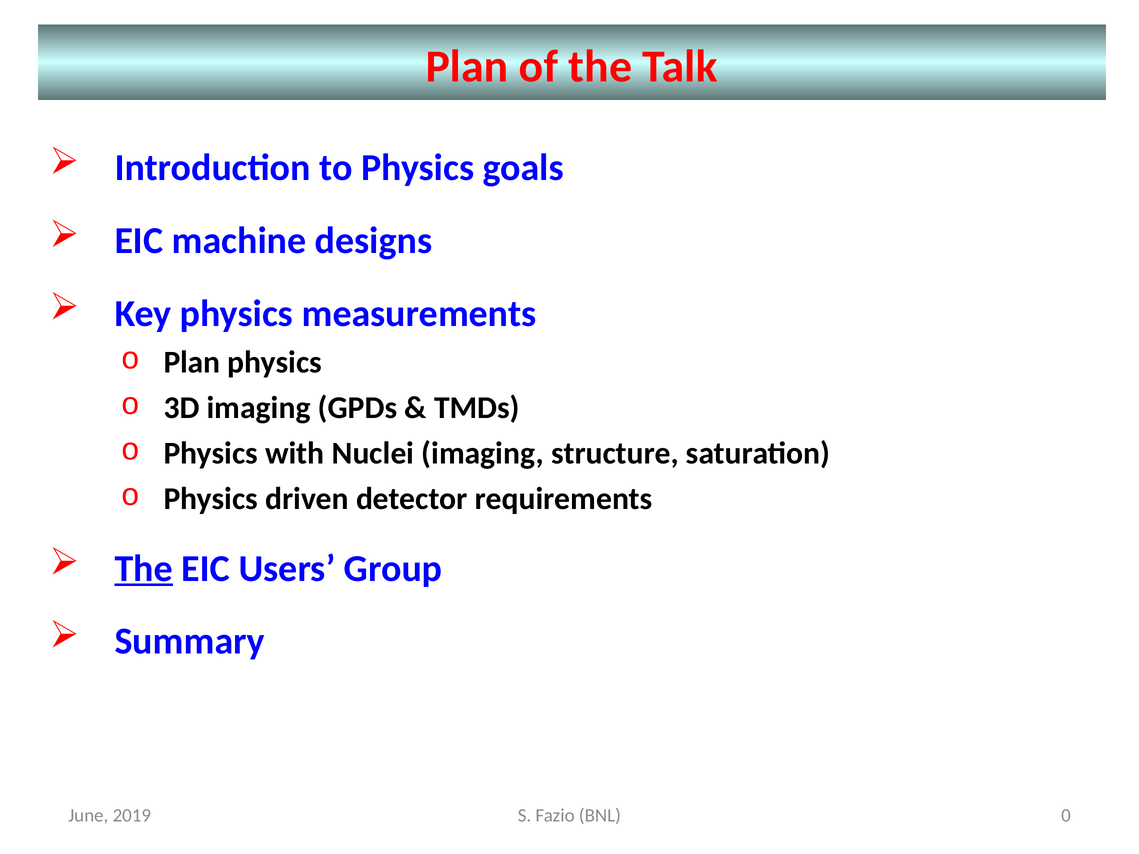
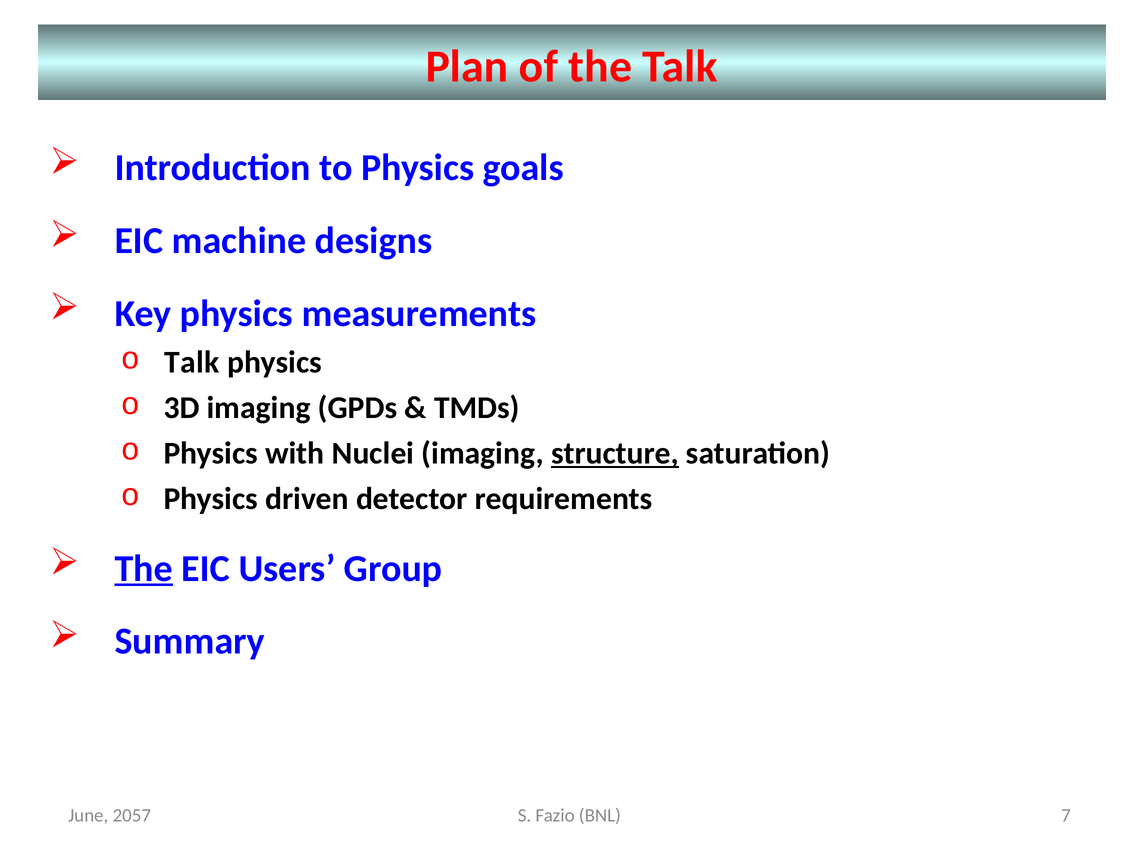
Plan: Plan -> Talk (192, 363)
structure underline: none -> present (615, 454)
2019: 2019 -> 2057 (132, 816)
0: 0 -> 7 (1066, 816)
